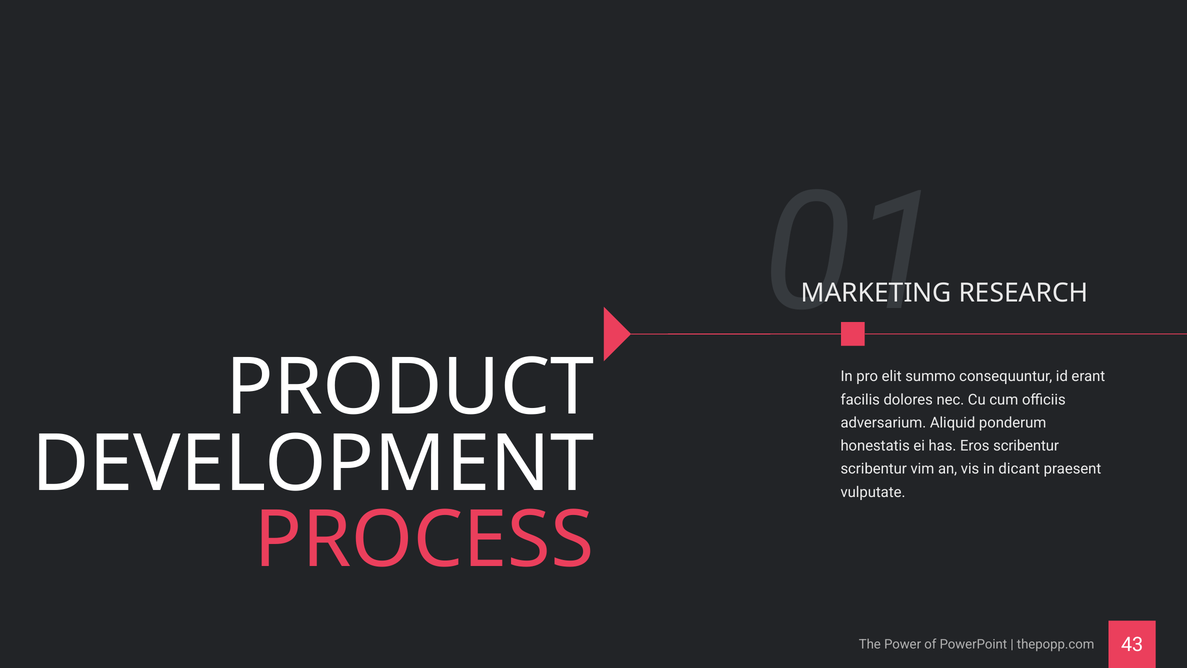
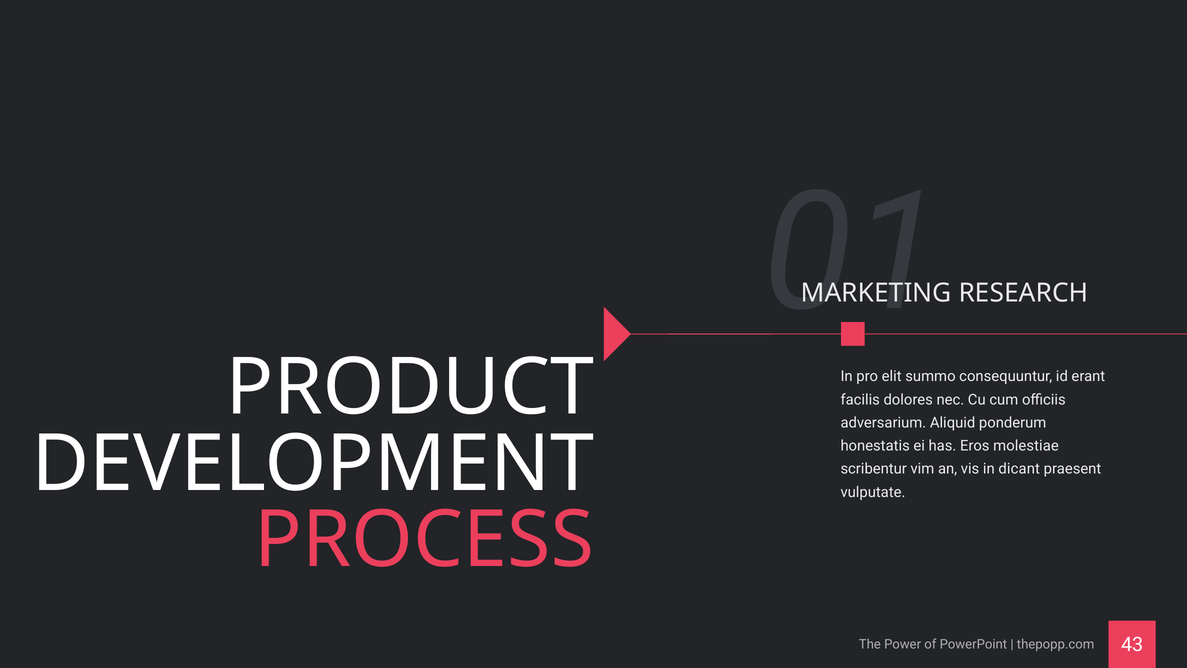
Eros scribentur: scribentur -> molestiae (1026, 446)
